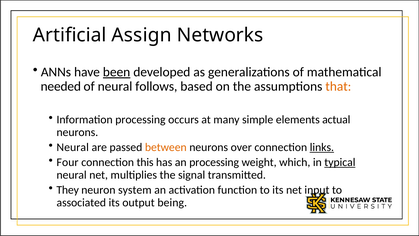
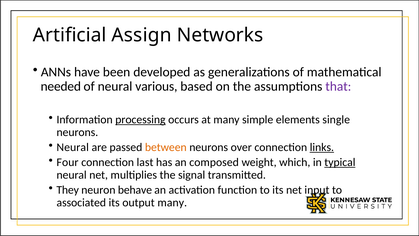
been underline: present -> none (117, 72)
follows: follows -> various (156, 86)
that colour: orange -> purple (338, 86)
processing underline: none -> present (140, 120)
actual: actual -> single (336, 120)
this: this -> last (145, 162)
an processing: processing -> composed (214, 162)
system: system -> behave (135, 190)
output being: being -> many (172, 202)
